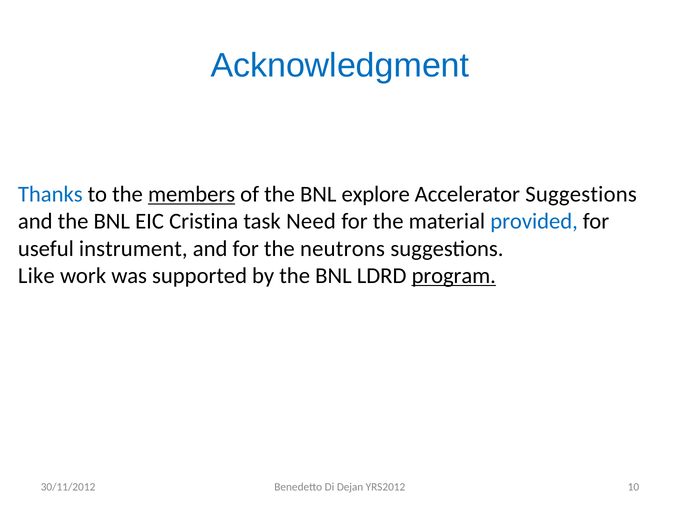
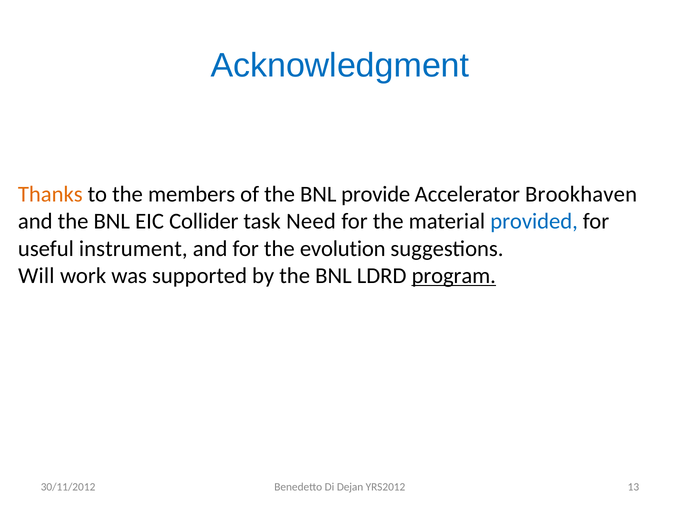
Thanks colour: blue -> orange (50, 194)
members underline: present -> none (192, 194)
explore: explore -> provide (376, 194)
Accelerator Suggestions: Suggestions -> Brookhaven (581, 194)
Cristina: Cristina -> Collider (204, 221)
neutrons: neutrons -> evolution (343, 249)
Like: Like -> Will (36, 276)
10: 10 -> 13 (633, 487)
